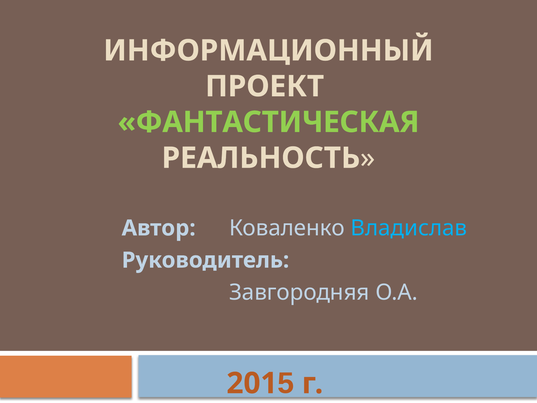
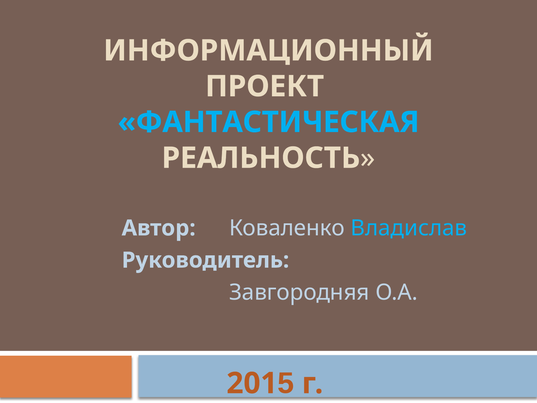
ФАНТАСТИЧЕСКАЯ colour: light green -> light blue (269, 122)
